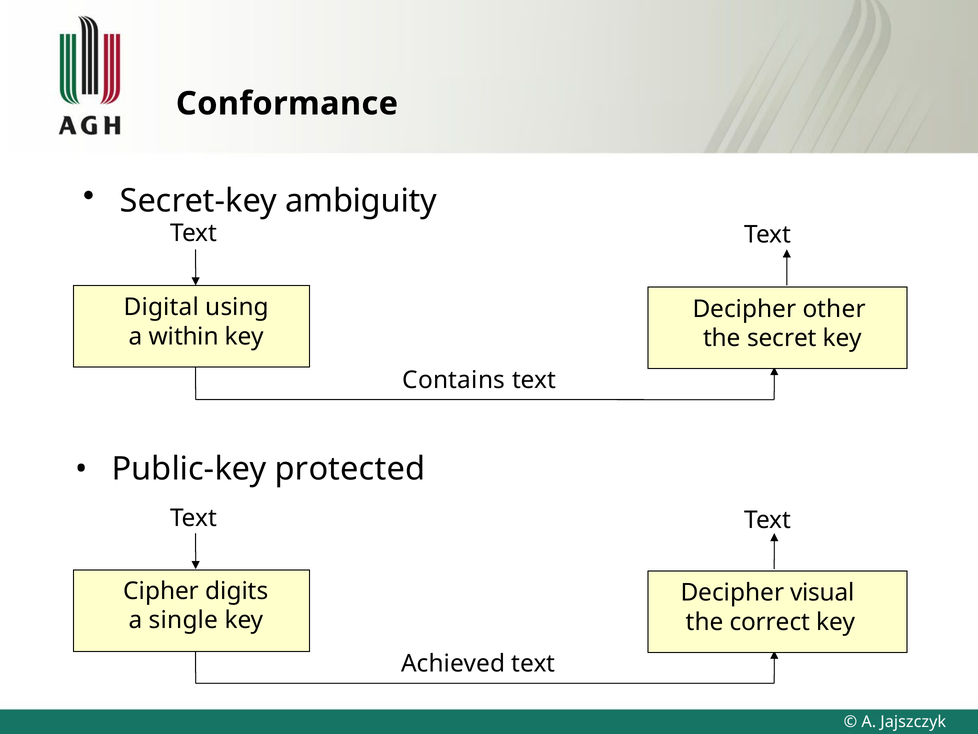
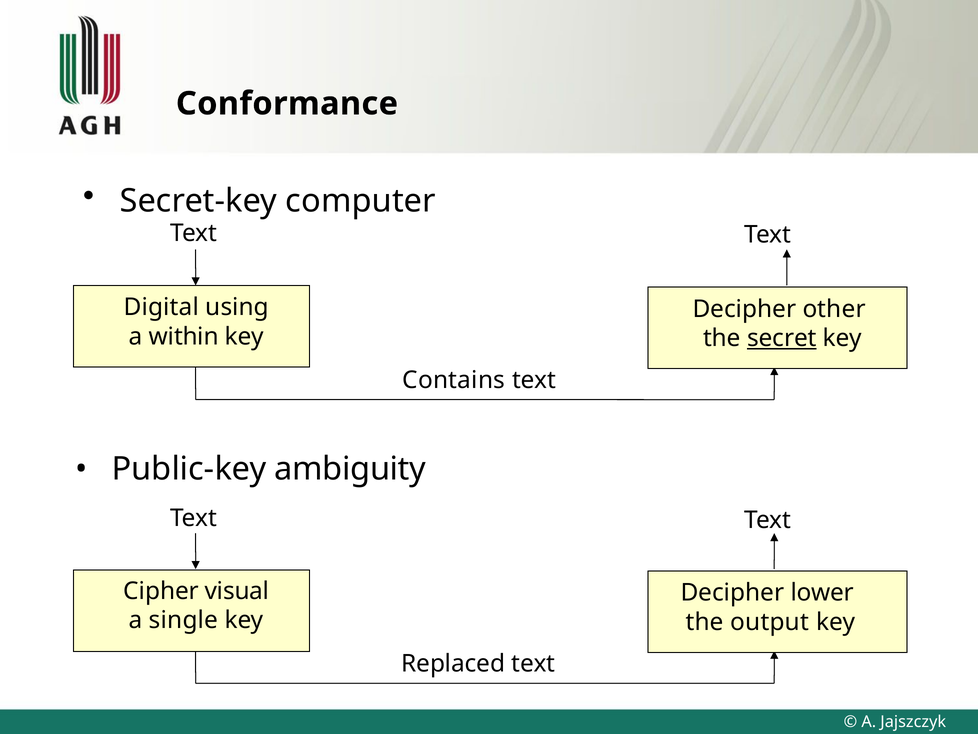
ambiguity: ambiguity -> computer (361, 201)
secret underline: none -> present (782, 338)
protected: protected -> ambiguity (350, 469)
digits: digits -> visual (237, 591)
visual: visual -> lower (822, 592)
correct: correct -> output (770, 622)
Achieved: Achieved -> Replaced (453, 663)
